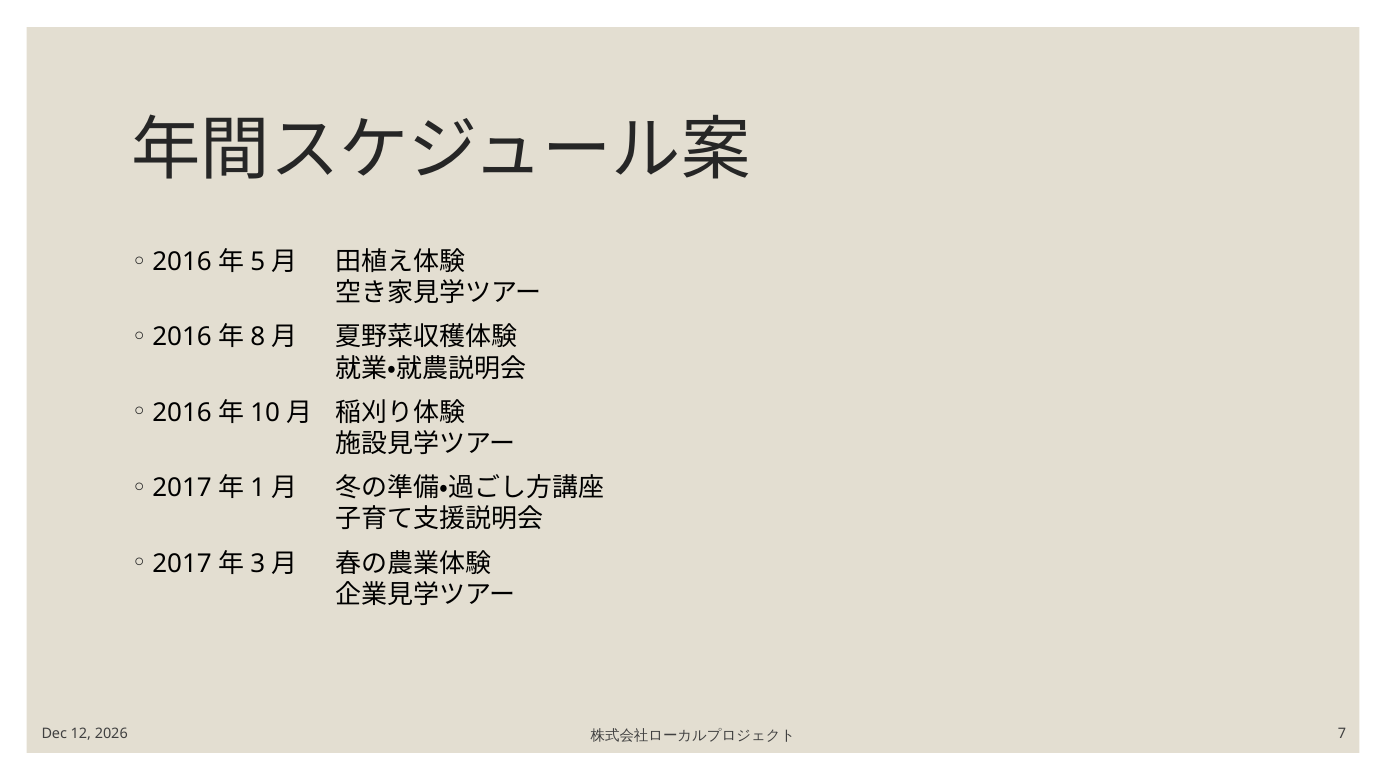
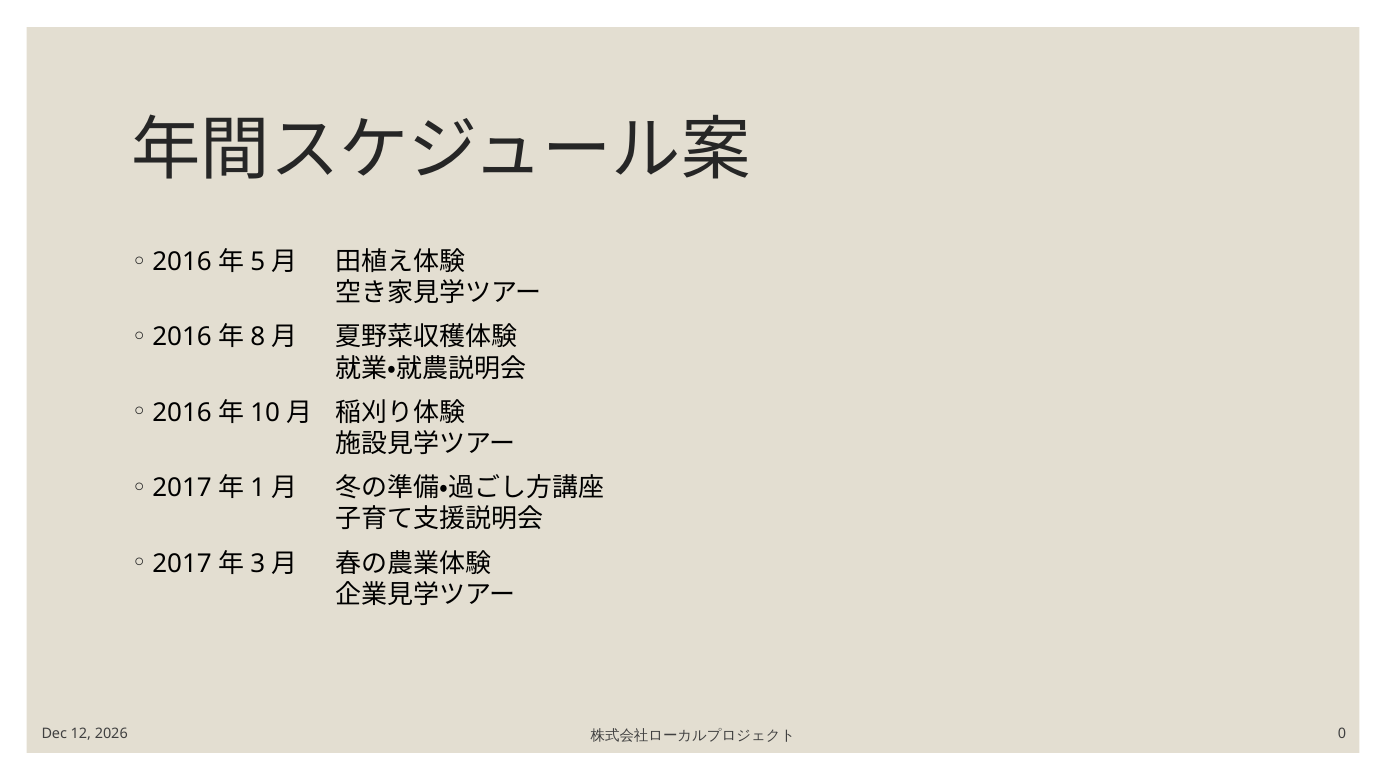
7: 7 -> 0 (1342, 733)
